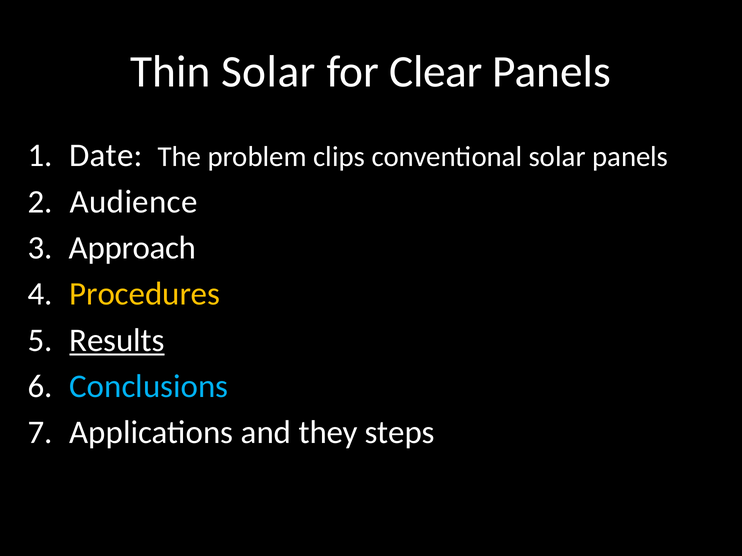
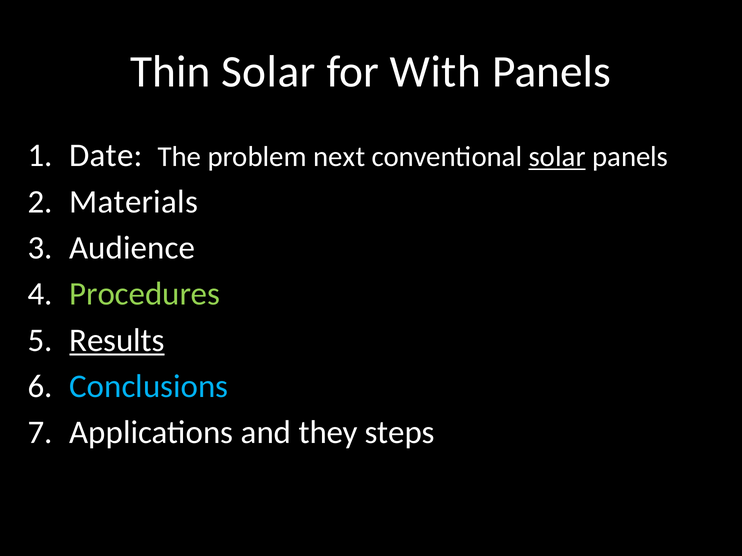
Clear: Clear -> With (435, 72)
clips: clips -> next (339, 157)
solar underline: none -> present (557, 157)
Audience: Audience -> Materials (134, 202)
Approach: Approach -> Audience (132, 248)
Procedures colour: yellow -> light green (145, 294)
